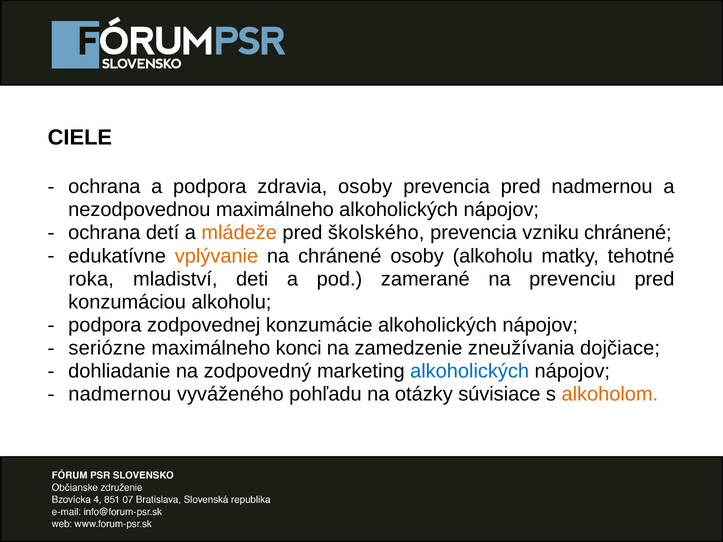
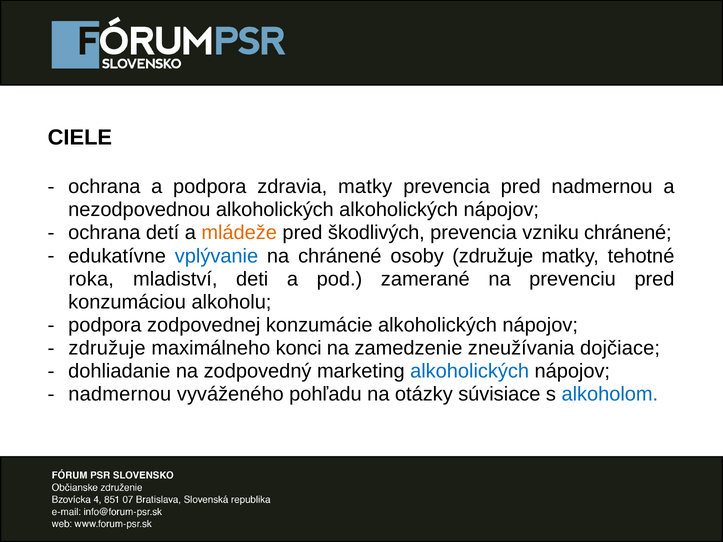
zdravia osoby: osoby -> matky (365, 187)
nezodpovednou maximálneho: maximálneho -> alkoholických (275, 210)
školského: školského -> škodlivých (376, 233)
vplývanie colour: orange -> blue (217, 256)
osoby alkoholu: alkoholu -> združuje (493, 256)
seriózne: seriózne -> združuje (107, 348)
alkoholom colour: orange -> blue (610, 394)
